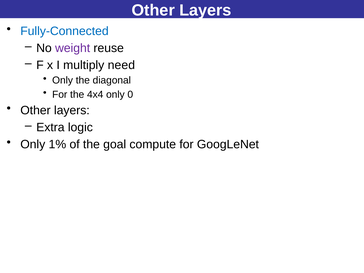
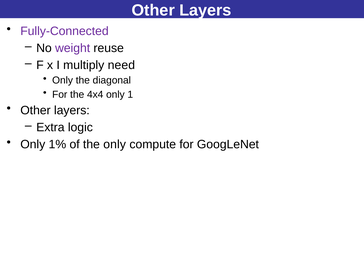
Fully-Connected colour: blue -> purple (64, 31)
0: 0 -> 1 (130, 95)
the goal: goal -> only (115, 144)
